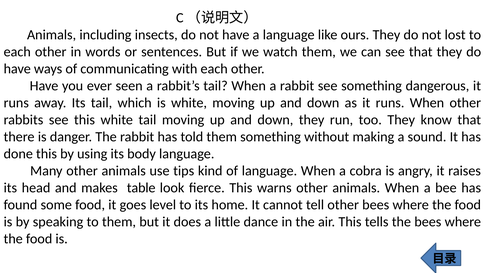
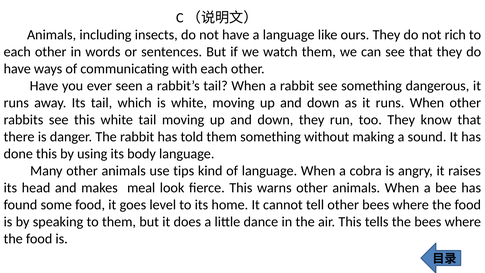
lost: lost -> rich (455, 35)
table: table -> meal (141, 188)
